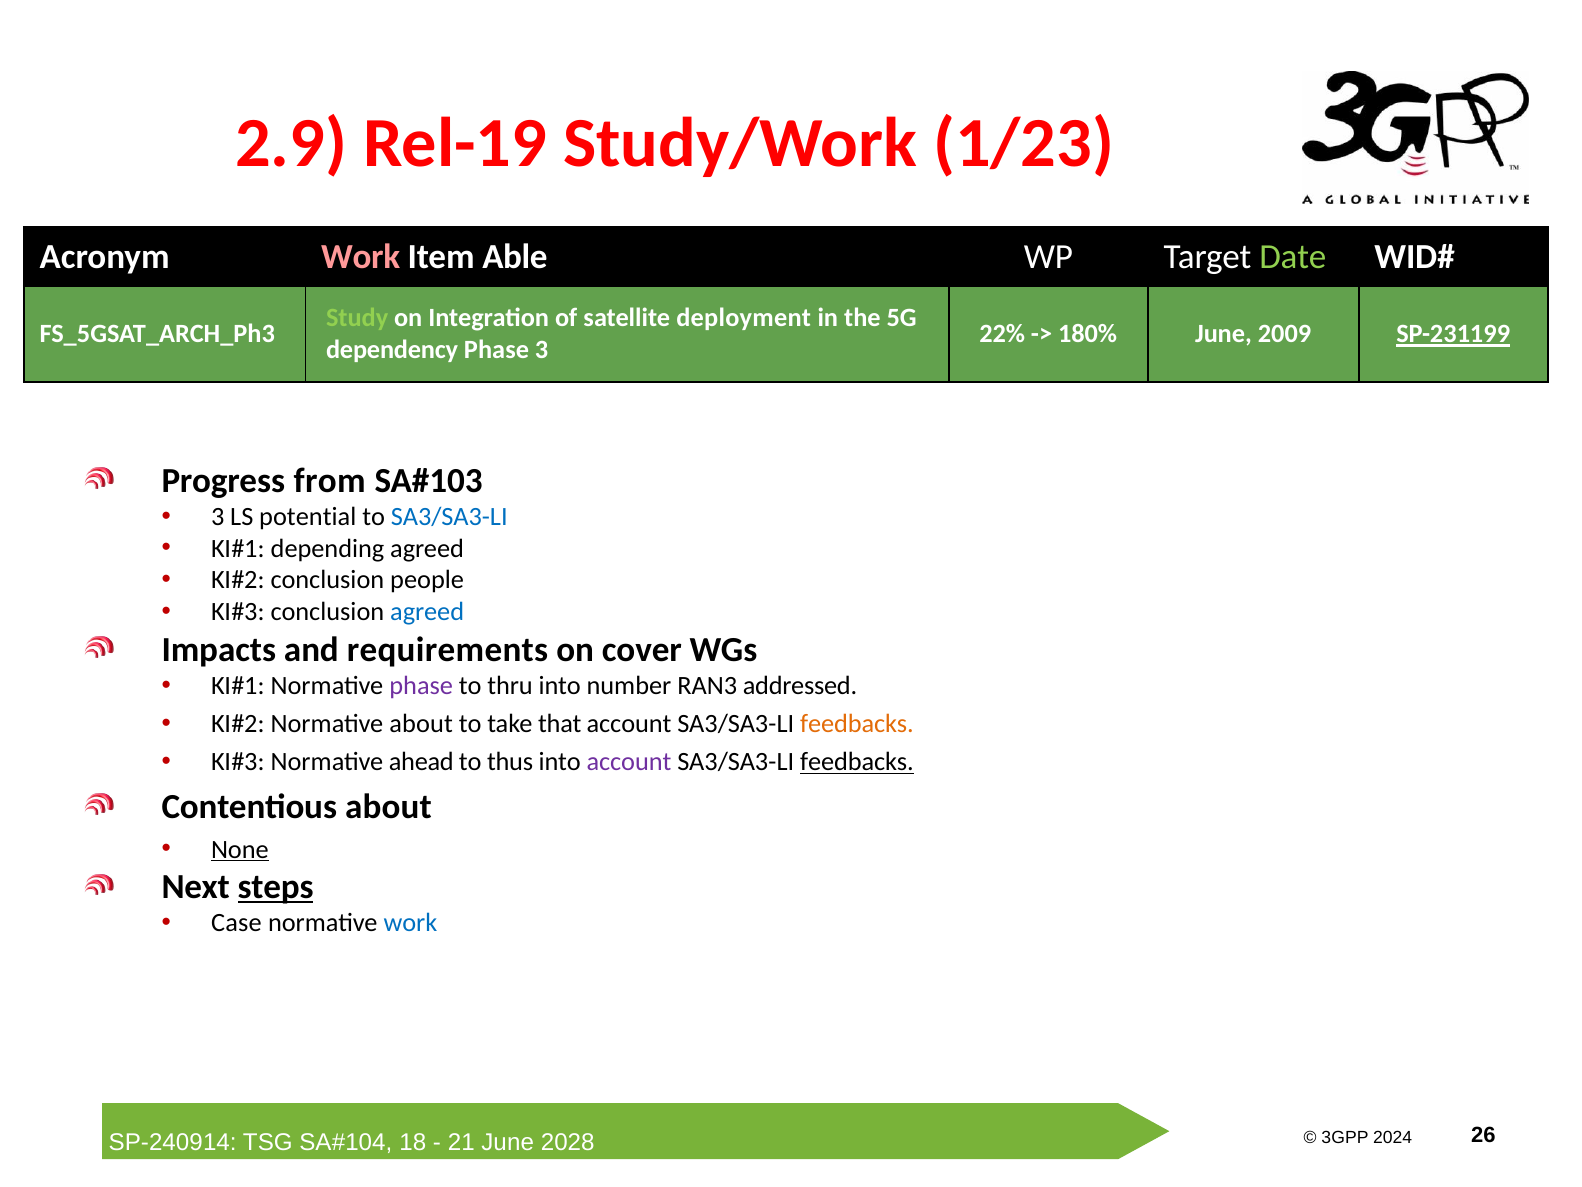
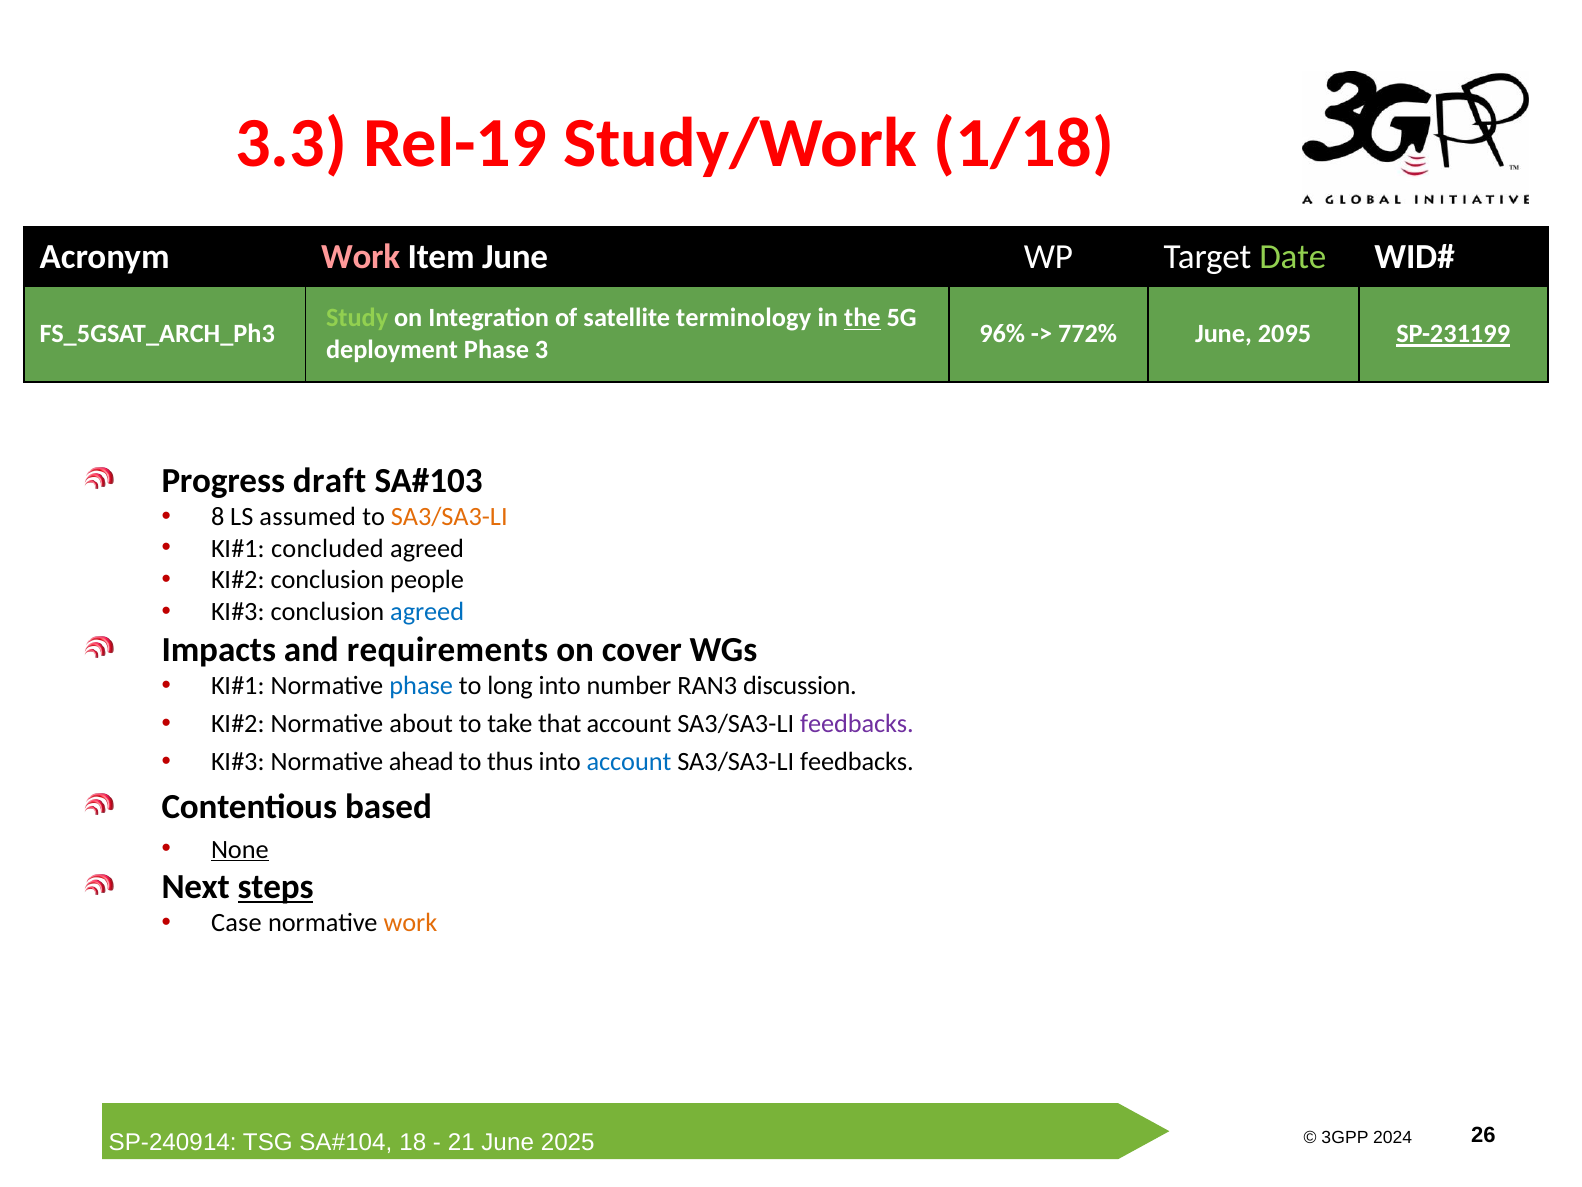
2.9: 2.9 -> 3.3 (291, 143)
1/23: 1/23 -> 1/18 (1024, 143)
Item Able: Able -> June (515, 257)
deployment: deployment -> terminology (744, 318)
the underline: none -> present (862, 318)
22%: 22% -> 96% (1002, 334)
180%: 180% -> 772% (1088, 334)
2009: 2009 -> 2095 (1285, 334)
dependency: dependency -> deployment (392, 350)
from: from -> draft (330, 480)
3: 3 -> 8 (218, 517)
potential: potential -> assumed (308, 517)
SA3/SA3-LI colour: blue -> orange (449, 517)
depending: depending -> concluded (327, 548)
phase colour: purple -> blue (421, 685)
thru: thru -> long (510, 685)
addressed: addressed -> discussion (800, 685)
feedbacks colour: orange -> purple (857, 724)
account colour: purple -> blue (629, 762)
feedbacks underline: present -> none (857, 762)
Contentious about: about -> based (388, 806)
work colour: blue -> orange (410, 923)
2028: 2028 -> 2025 (568, 1142)
